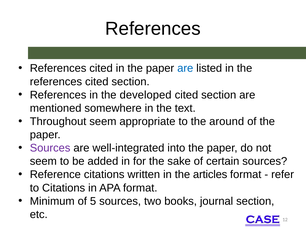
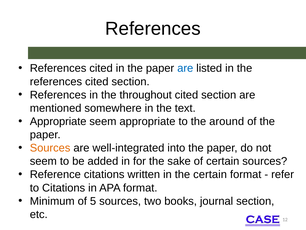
developed: developed -> throughout (146, 95)
Throughout: Throughout -> Appropriate (58, 121)
Sources colour: purple -> orange (50, 148)
the articles: articles -> certain (210, 174)
